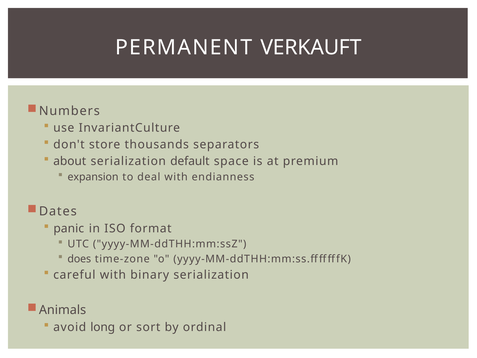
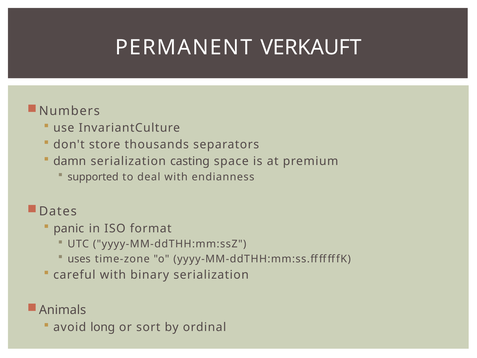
about: about -> damn (70, 161)
default: default -> casting (190, 161)
expansion: expansion -> supported (93, 177)
does: does -> uses (79, 259)
